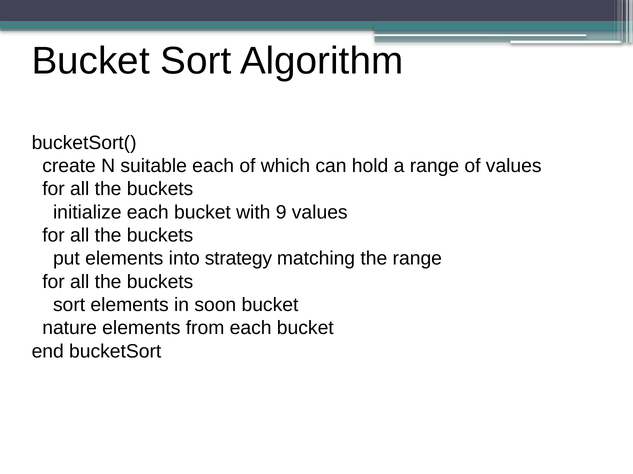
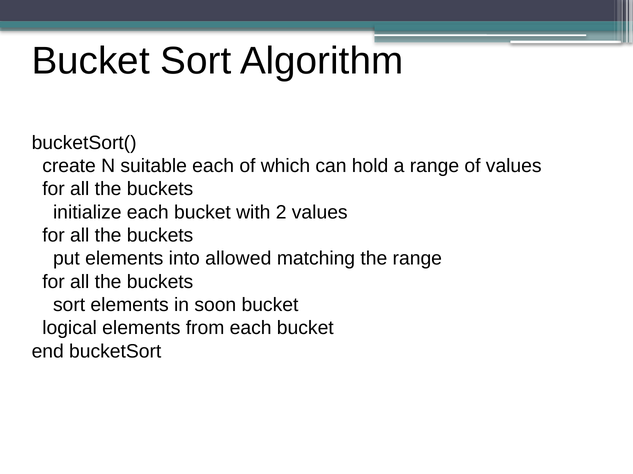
9: 9 -> 2 (281, 213)
strategy: strategy -> allowed (238, 259)
nature: nature -> logical (70, 329)
